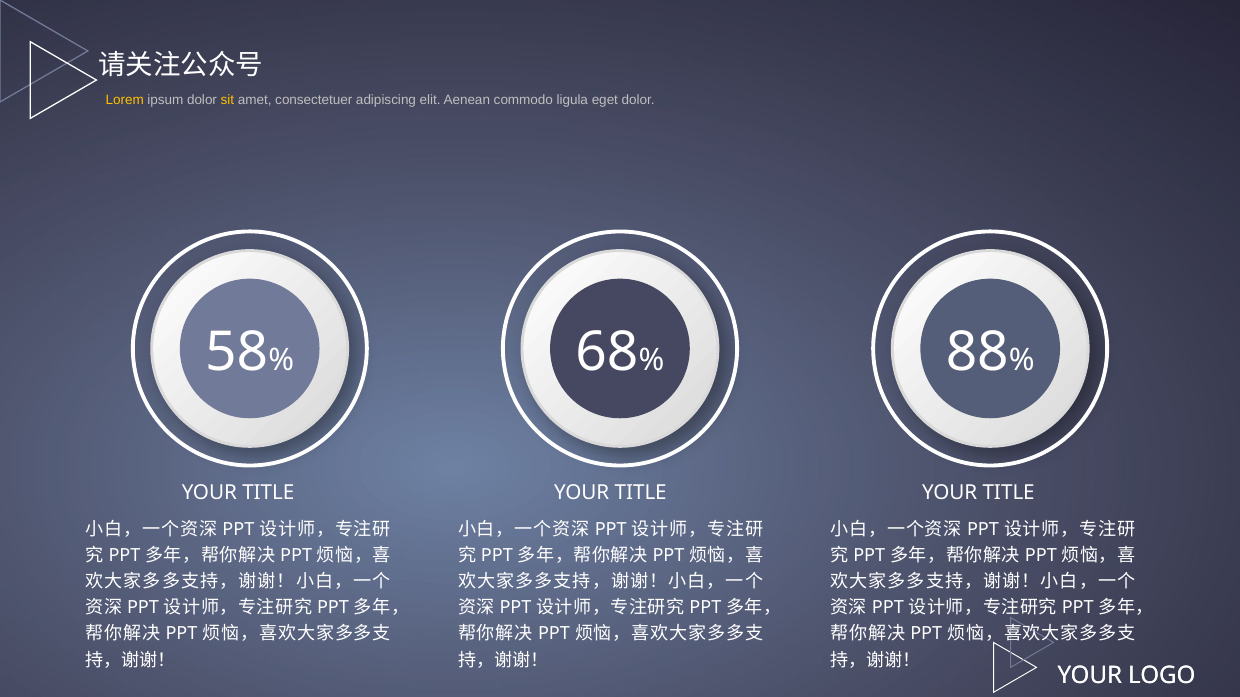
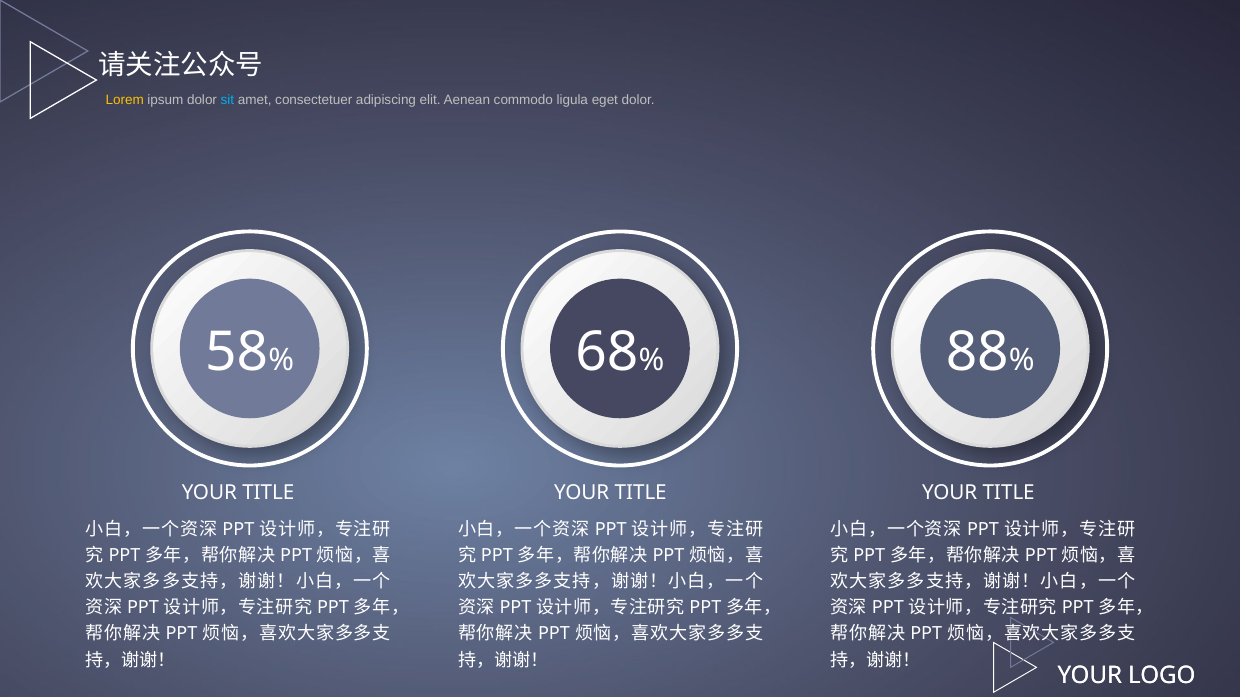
sit colour: yellow -> light blue (227, 101)
